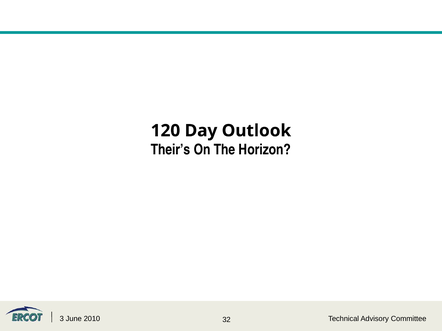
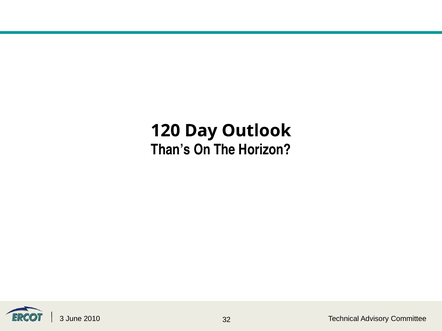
Their’s: Their’s -> Than’s (171, 150)
